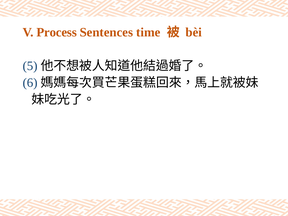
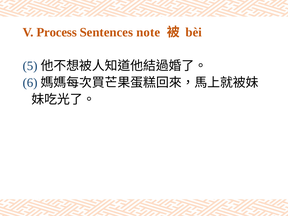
time: time -> note (148, 32)
